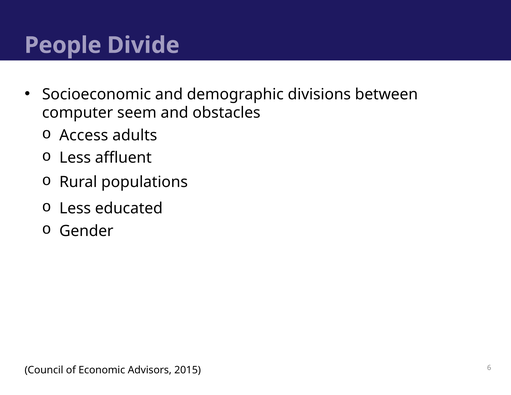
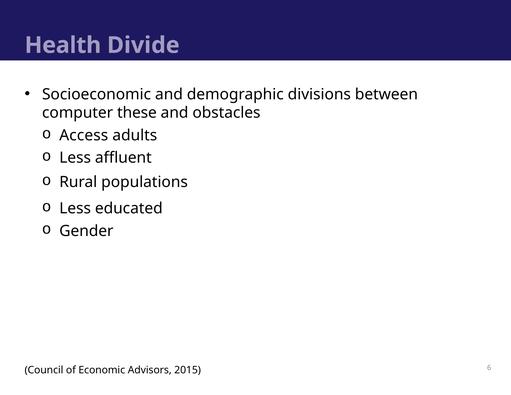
People: People -> Health (63, 45)
seem: seem -> these (137, 113)
